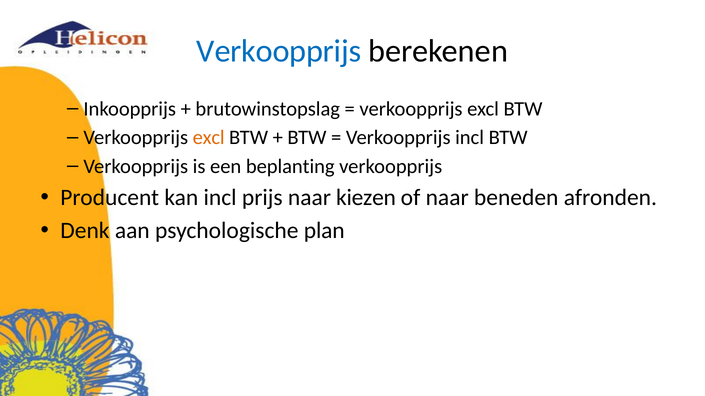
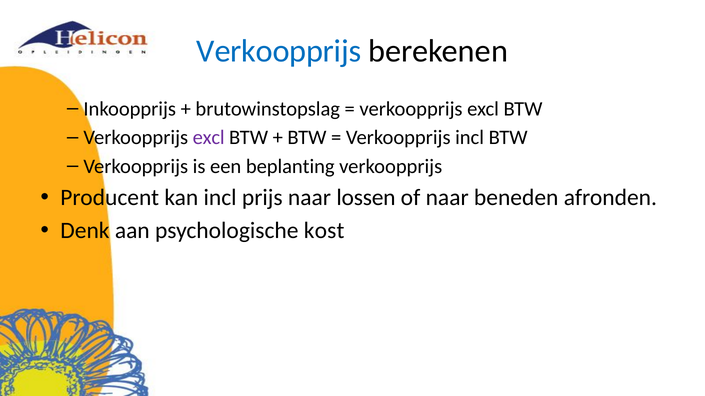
excl colour: orange -> purple (209, 138)
kiezen: kiezen -> lossen (366, 198)
plan: plan -> kost (324, 231)
